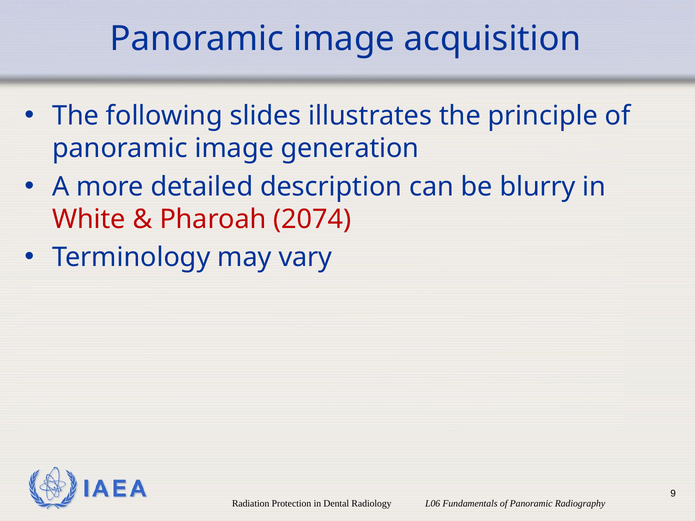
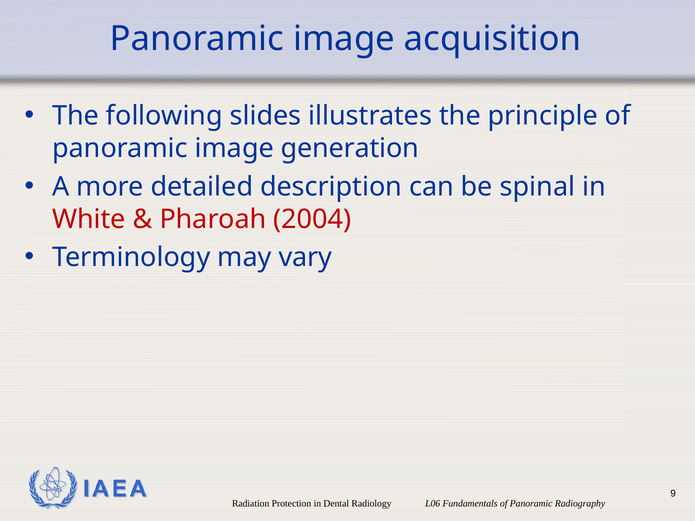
blurry: blurry -> spinal (537, 187)
2074: 2074 -> 2004 (312, 219)
